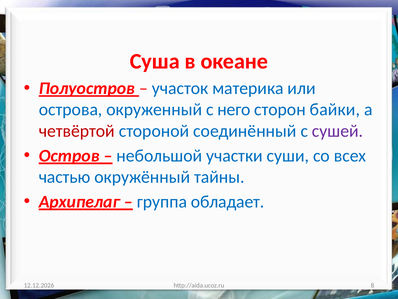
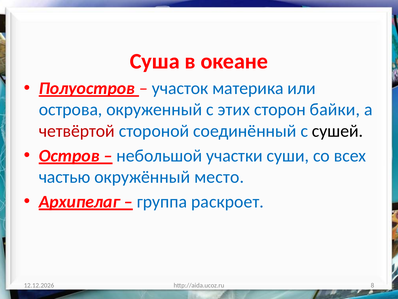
него: него -> этих (234, 109)
сушей colour: purple -> black (338, 131)
тайны: тайны -> место (219, 177)
обладает: обладает -> раскроет (227, 201)
